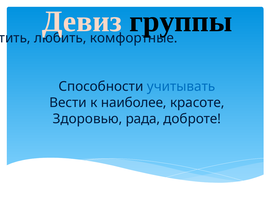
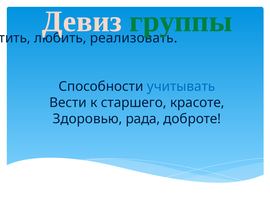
группы colour: black -> green (181, 21)
комфортные: комфортные -> реализовать (134, 38)
наиболее: наиболее -> старшего (134, 103)
